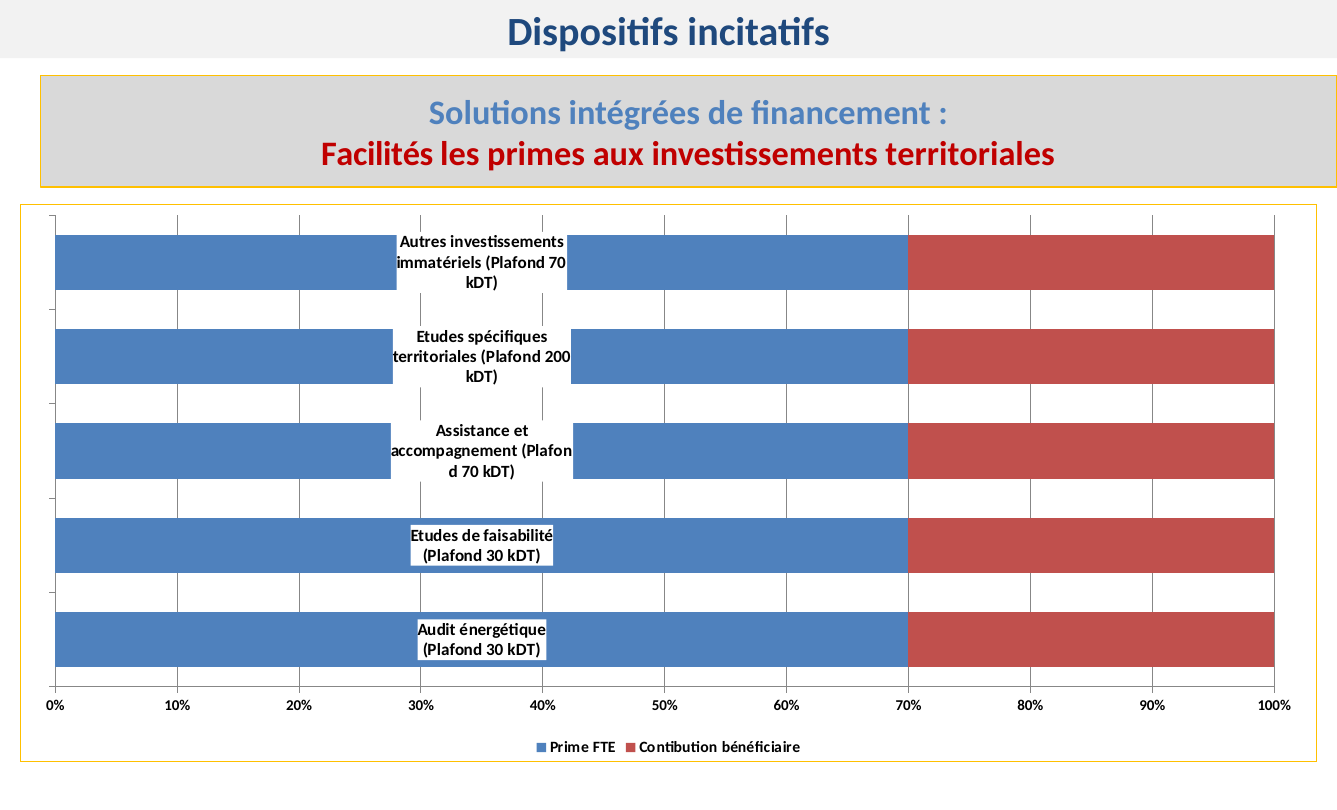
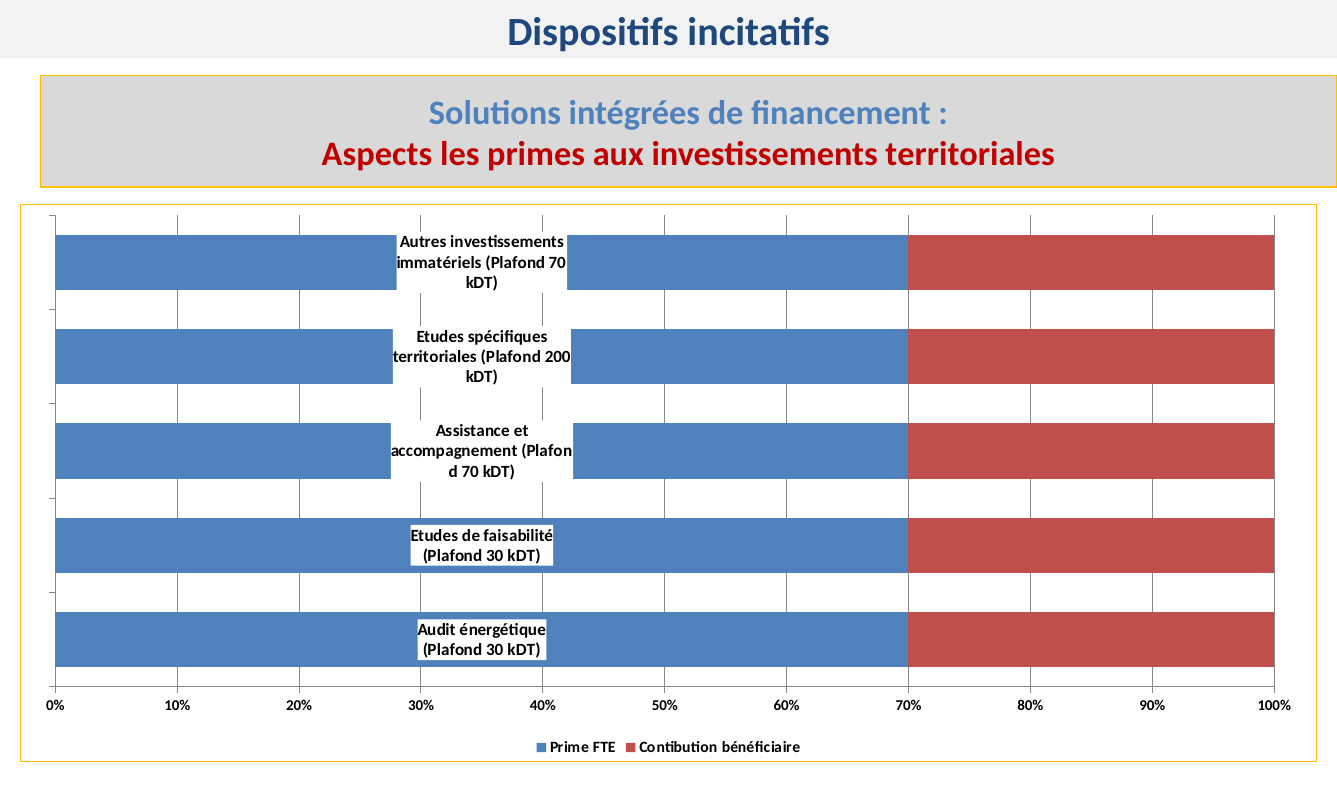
Facilités: Facilités -> Aspects (377, 154)
